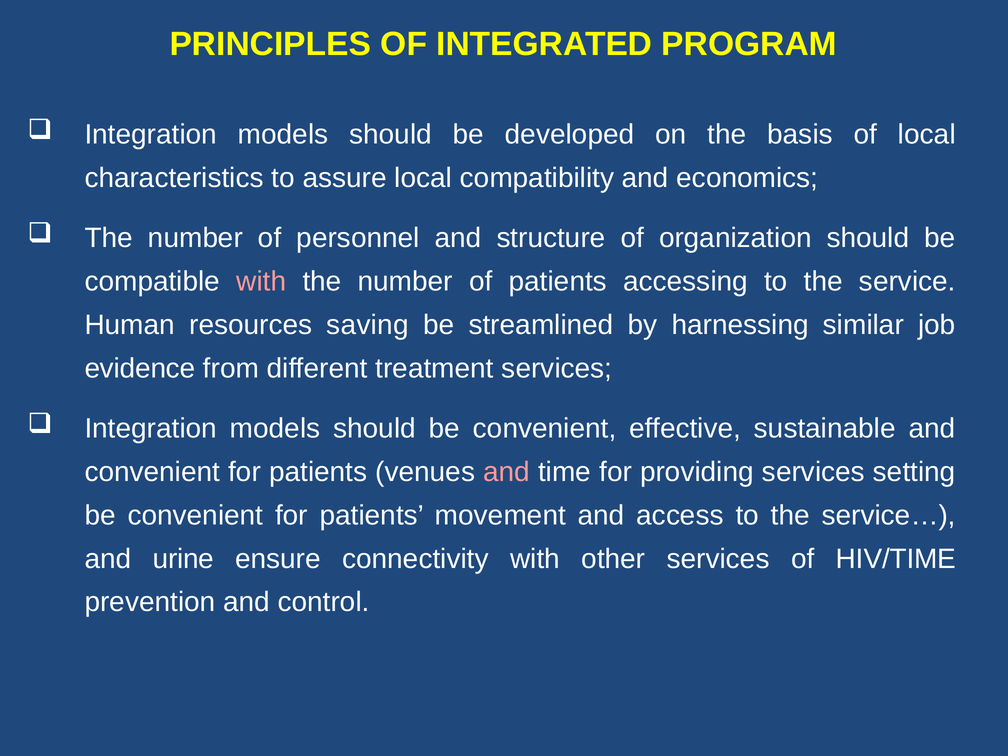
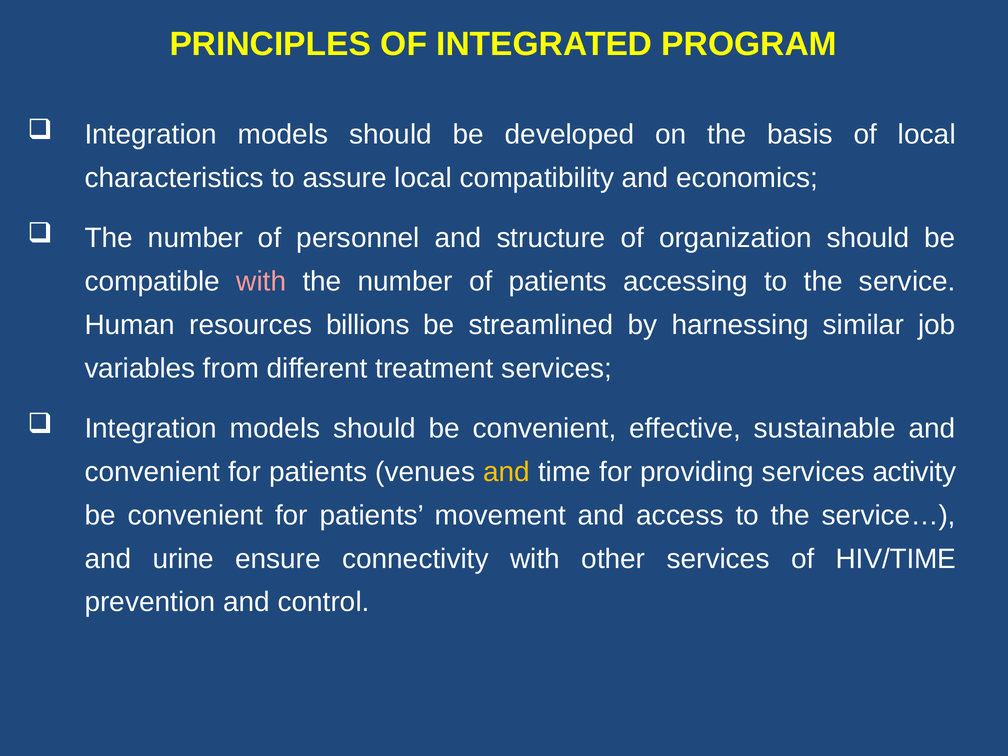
saving: saving -> billions (368, 325)
evidence: evidence -> variables (140, 368)
and colour: pink -> yellow (507, 472)
setting: setting -> activity (914, 472)
